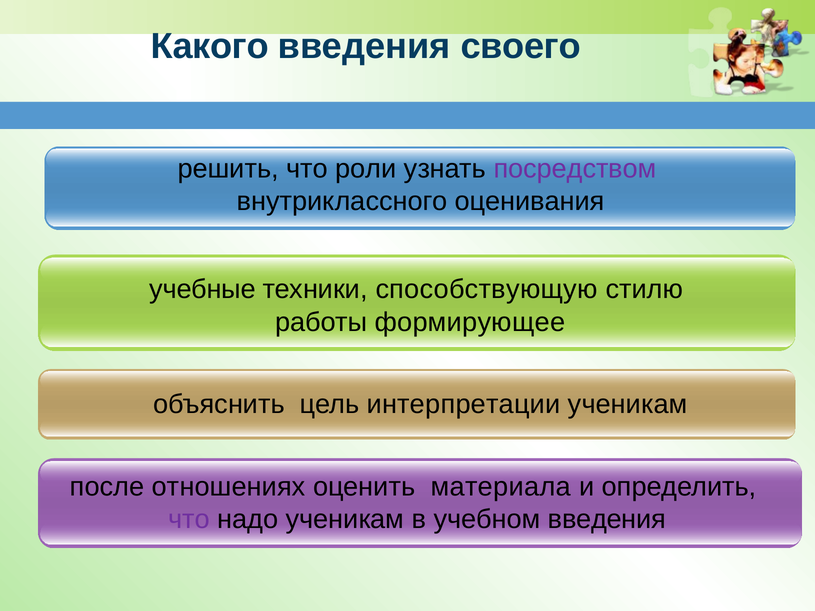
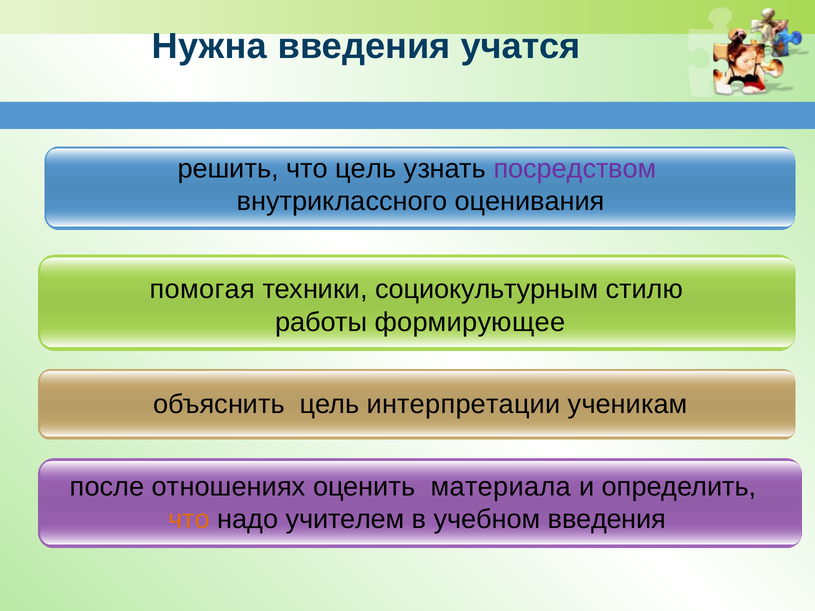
Какого: Какого -> Нужна (209, 46)
своего: своего -> учатся (521, 46)
что роли: роли -> цель (366, 169)
учебные: учебные -> помогая (202, 290)
способствующую: способствующую -> социокультурным (487, 290)
что colour: purple -> orange (189, 520)
надо ученикам: ученикам -> учителем (345, 520)
